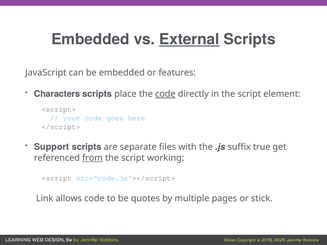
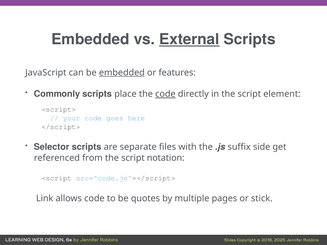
embedded underline: none -> present (122, 73)
Characters: Characters -> Commonly (57, 94)
Support: Support -> Selector (52, 147)
true: true -> side (262, 147)
from underline: present -> none (92, 158)
working: working -> notation (166, 158)
